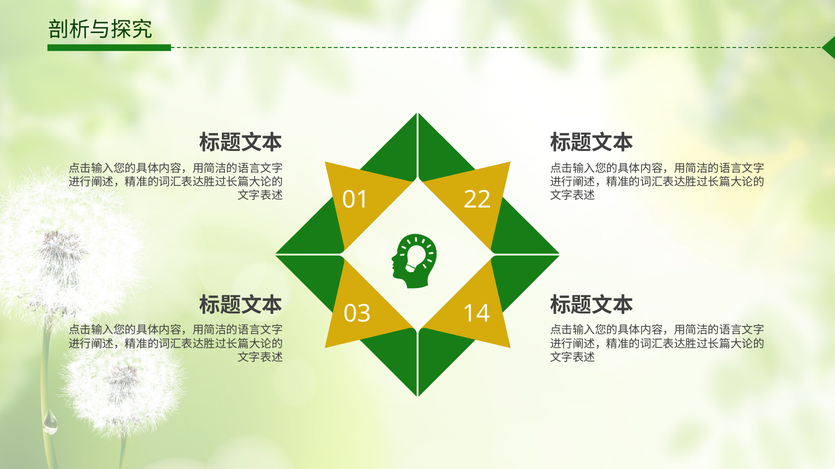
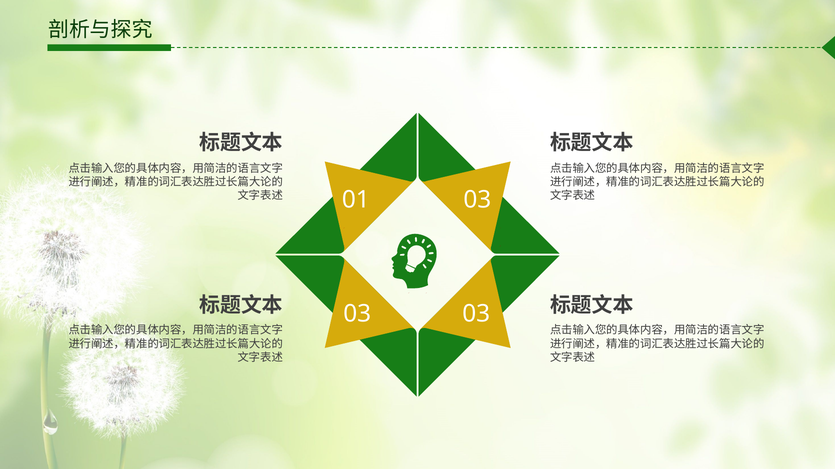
01 22: 22 -> 03 (477, 200)
14: 14 -> 03 (476, 314)
